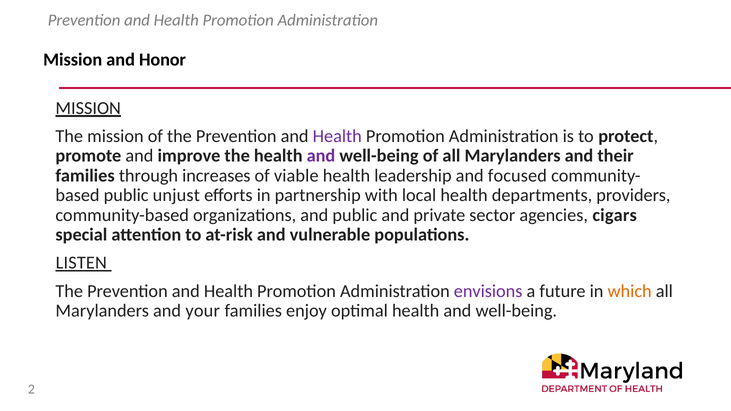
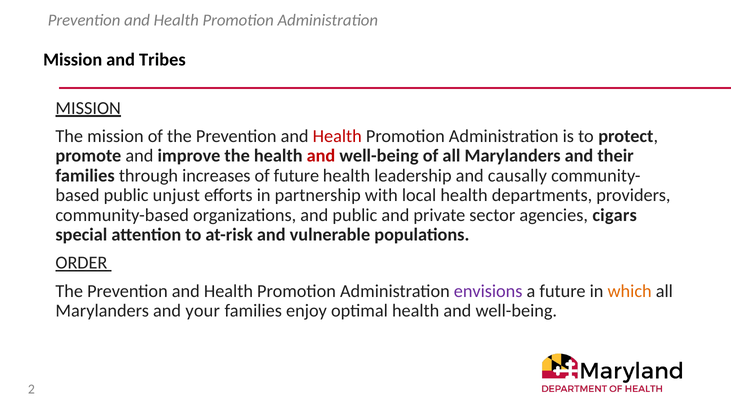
Honor: Honor -> Tribes (162, 60)
Health colour: purple -> red (337, 136)
and colour: purple -> red (321, 156)
of viable: viable -> future (296, 176)
focused: focused -> causally (517, 176)
LISTEN: LISTEN -> ORDER (81, 263)
